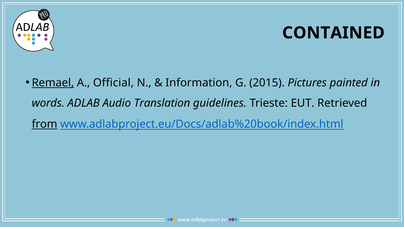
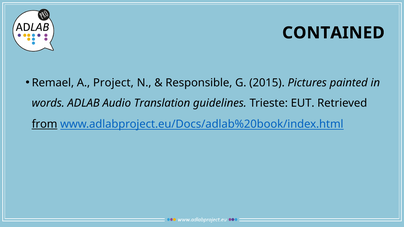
Remael underline: present -> none (53, 83)
Official: Official -> Project (113, 83)
Information: Information -> Responsible (199, 83)
